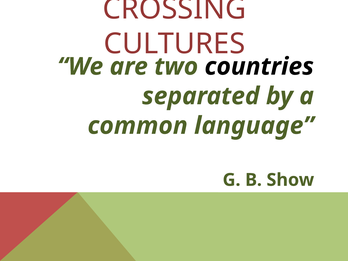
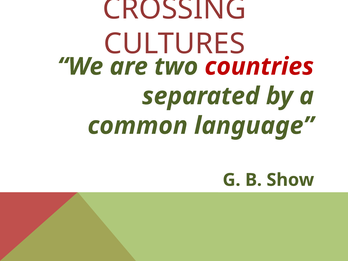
countries colour: black -> red (259, 67)
